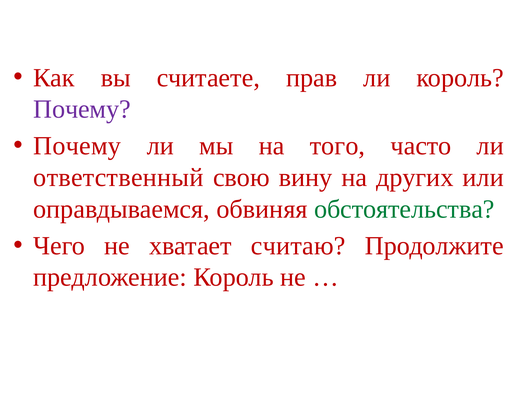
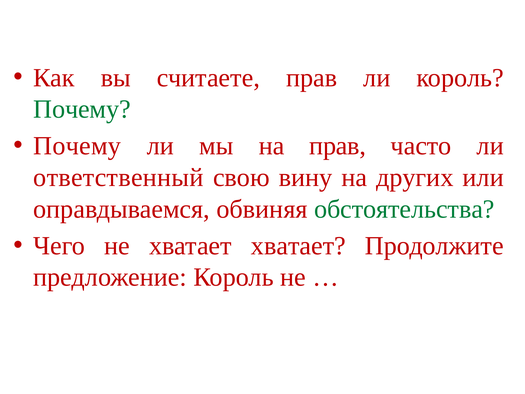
Почему colour: purple -> green (82, 109)
на того: того -> прав (338, 146)
хватает считаю: считаю -> хватает (298, 246)
